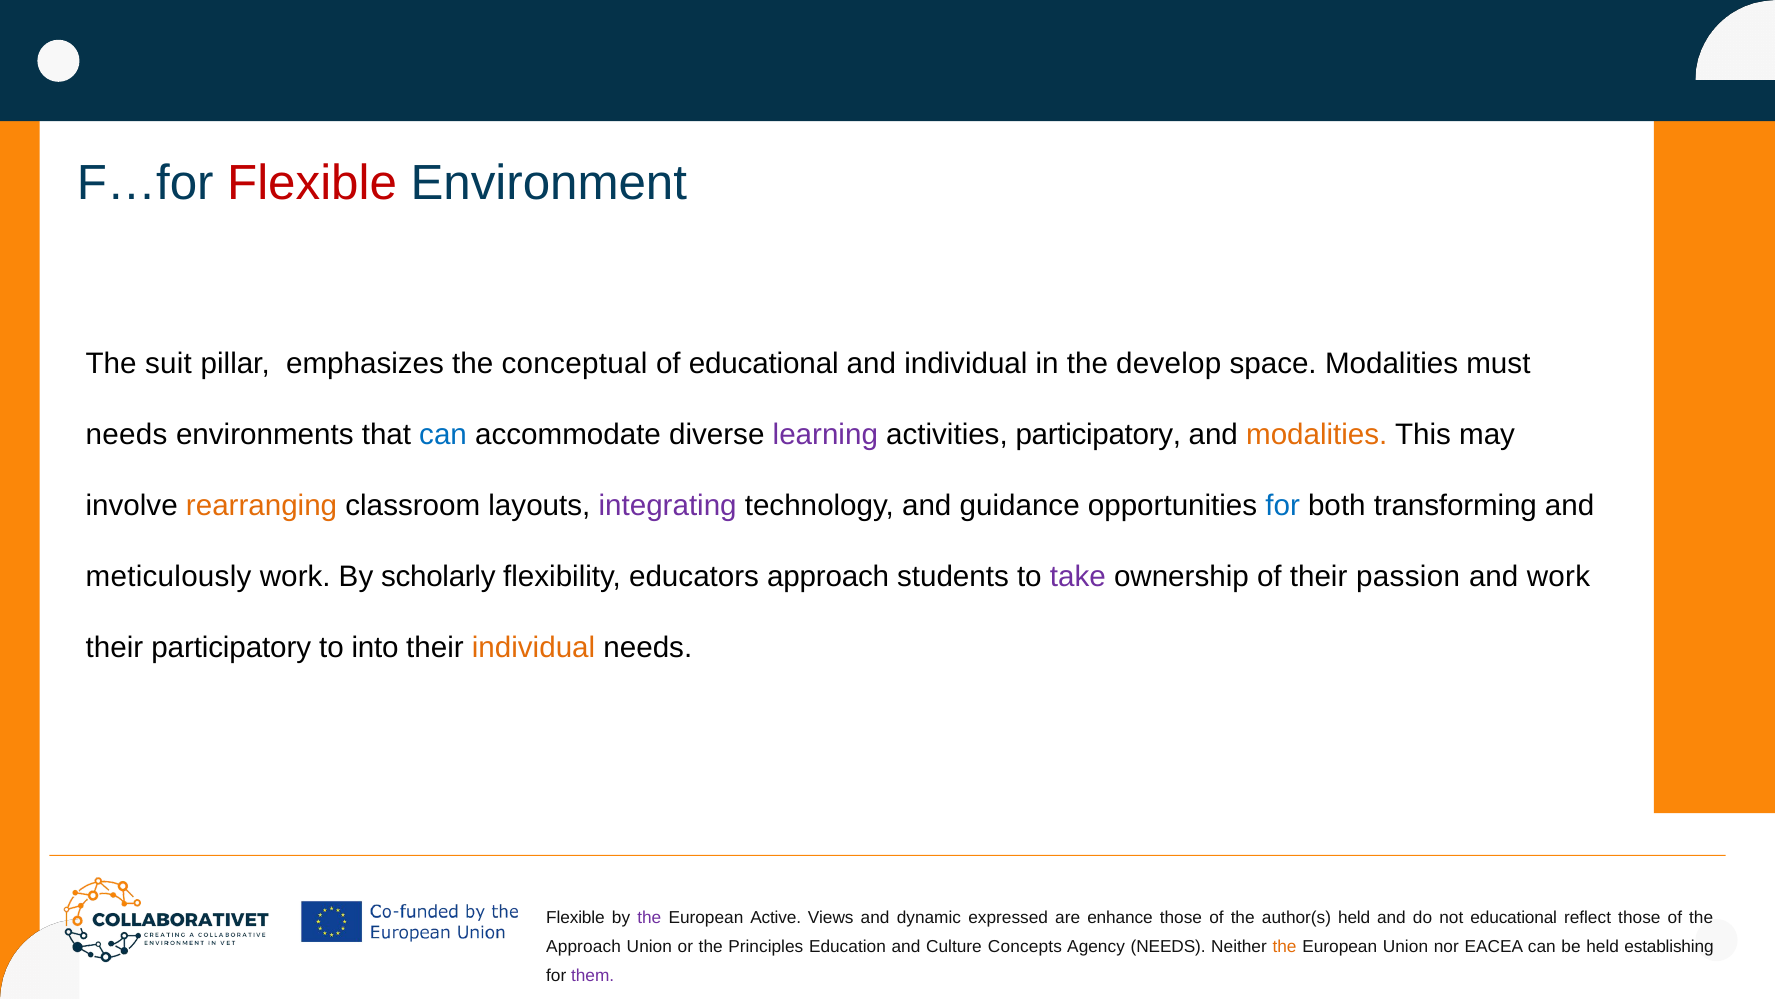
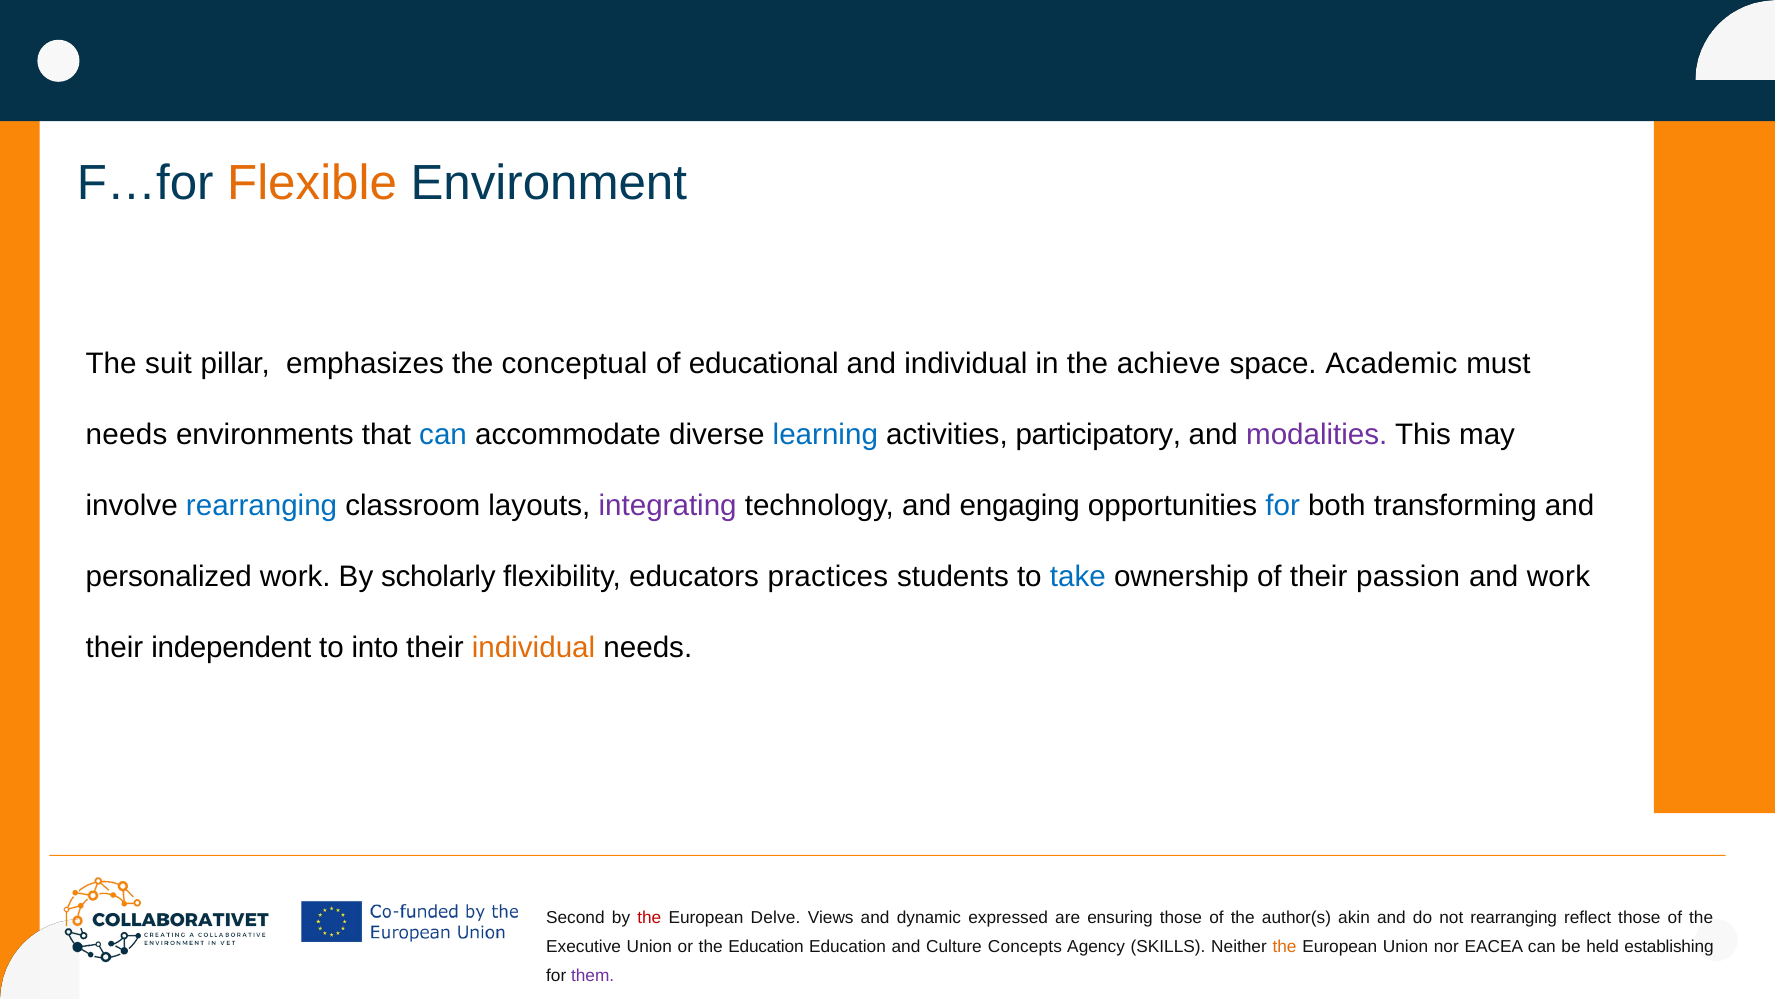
Flexible colour: red -> orange (312, 183)
develop: develop -> achieve (1169, 364)
space Modalities: Modalities -> Academic (1391, 364)
learning colour: purple -> blue (825, 435)
modalities colour: orange -> purple (1317, 435)
rearranging colour: orange -> blue (262, 506)
guidance: guidance -> engaging (1020, 506)
meticulously: meticulously -> personalized (169, 577)
educators approach: approach -> practices (828, 577)
take colour: purple -> blue (1078, 577)
their participatory: participatory -> independent (231, 648)
Flexible: Flexible -> Second (575, 917)
the colour: purple -> red (649, 917)
Active: Active -> Delve (776, 917)
enhance: enhance -> ensuring (1120, 917)
author(s held: held -> akin (1354, 917)
not educational: educational -> rearranging (1514, 917)
Approach: Approach -> Executive (584, 946)
the Principles: Principles -> Education (766, 946)
Agency NEEDS: NEEDS -> SKILLS (1168, 946)
